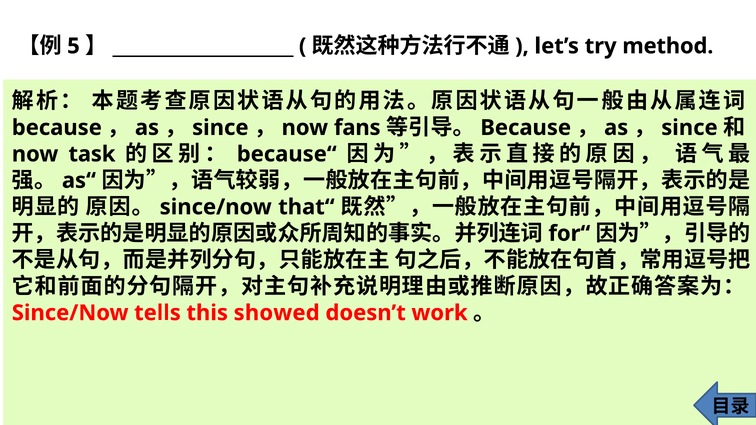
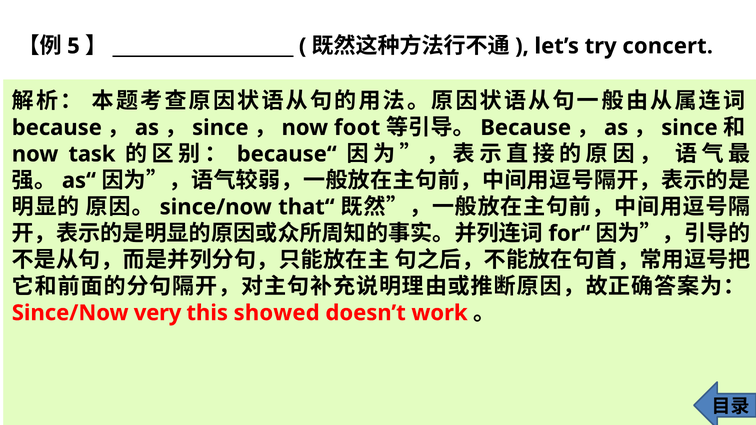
method: method -> concert (668, 46)
fans: fans -> foot (357, 128)
tells: tells -> very (158, 313)
